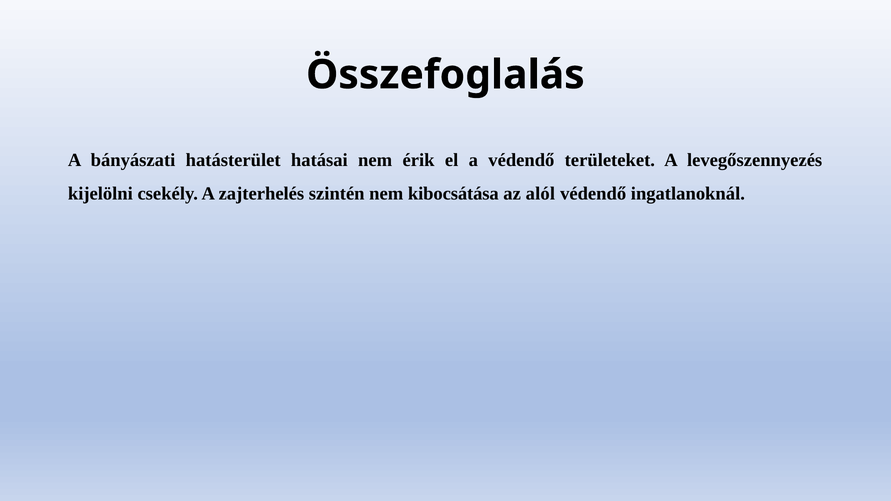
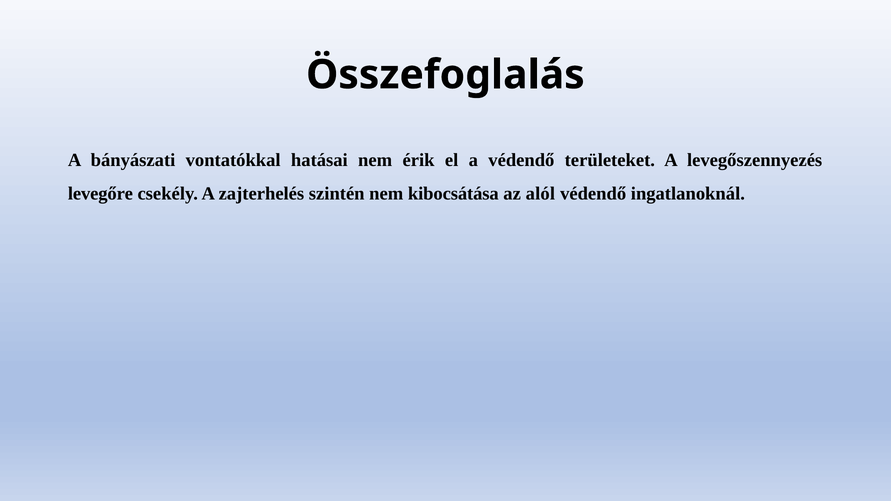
hatásterület: hatásterület -> vontatókkal (233, 160)
kijelölni: kijelölni -> levegőre (100, 194)
